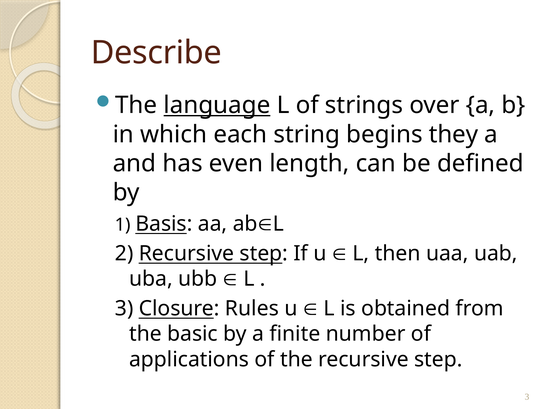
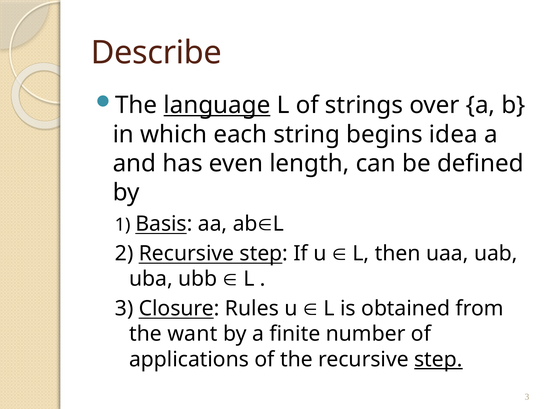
they: they -> idea (453, 134)
basic: basic -> want (192, 334)
step underline: none -> present (438, 359)
